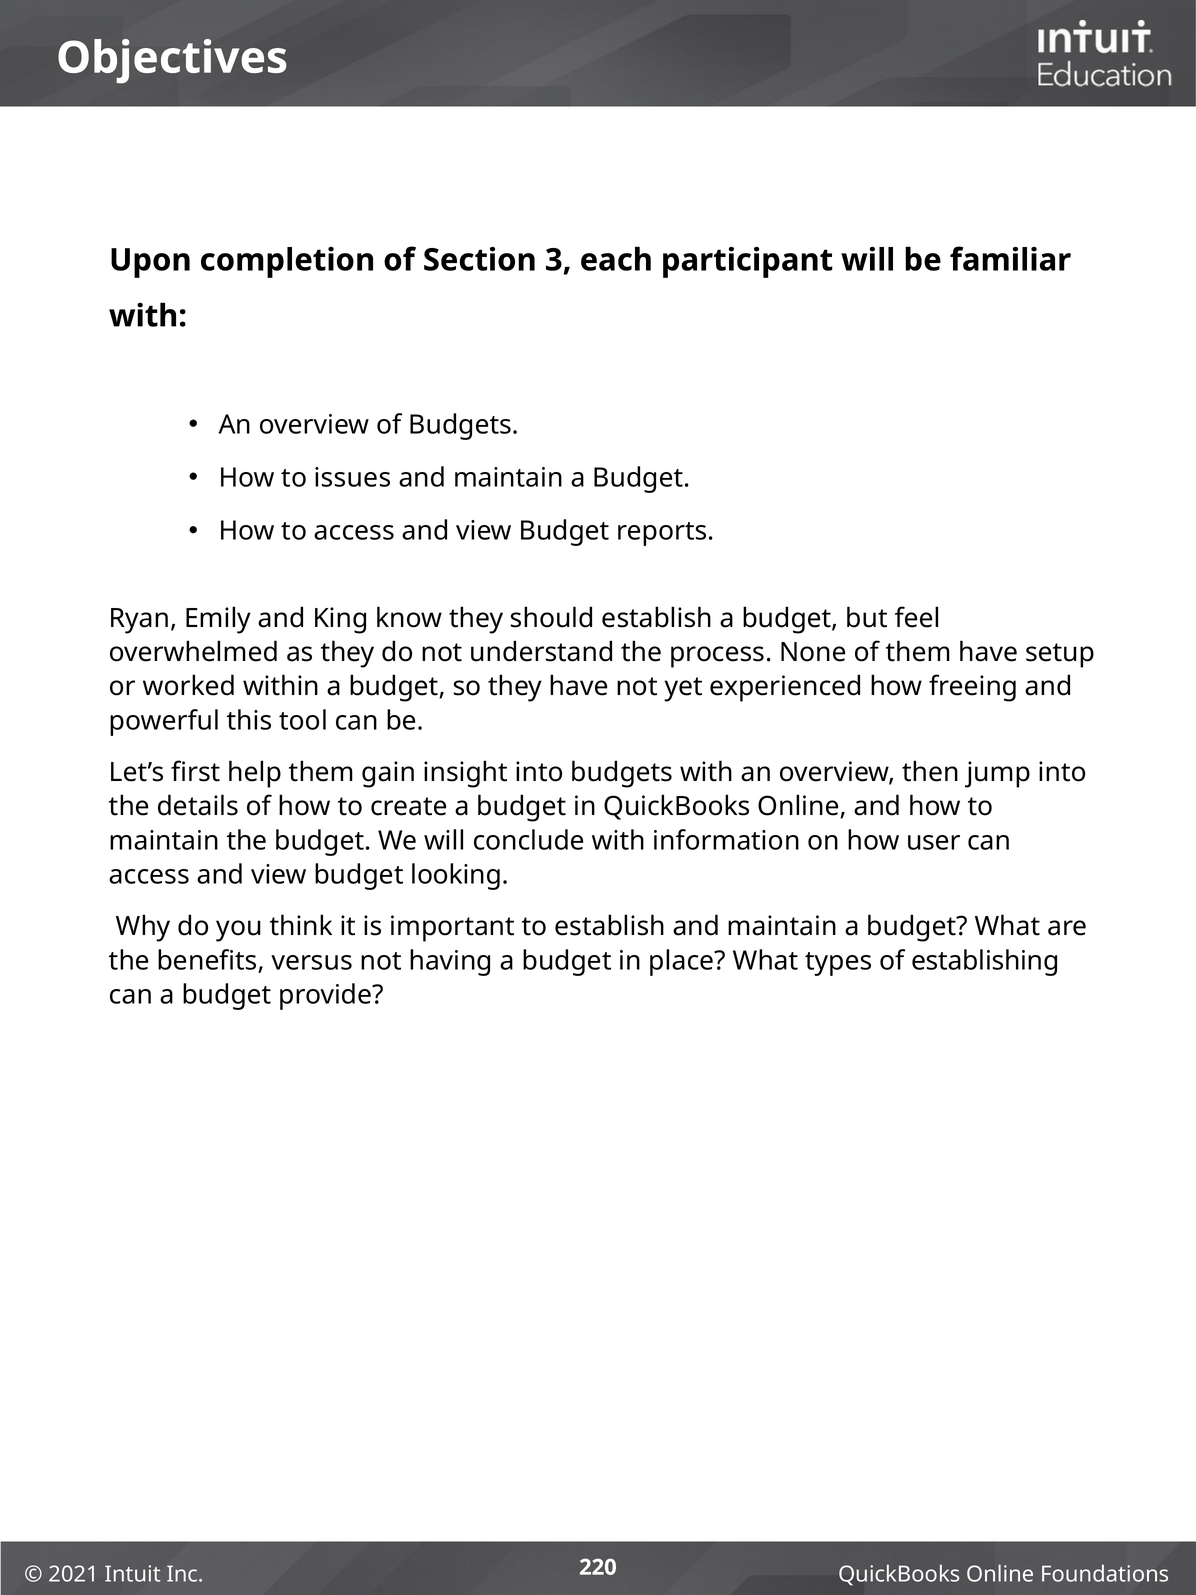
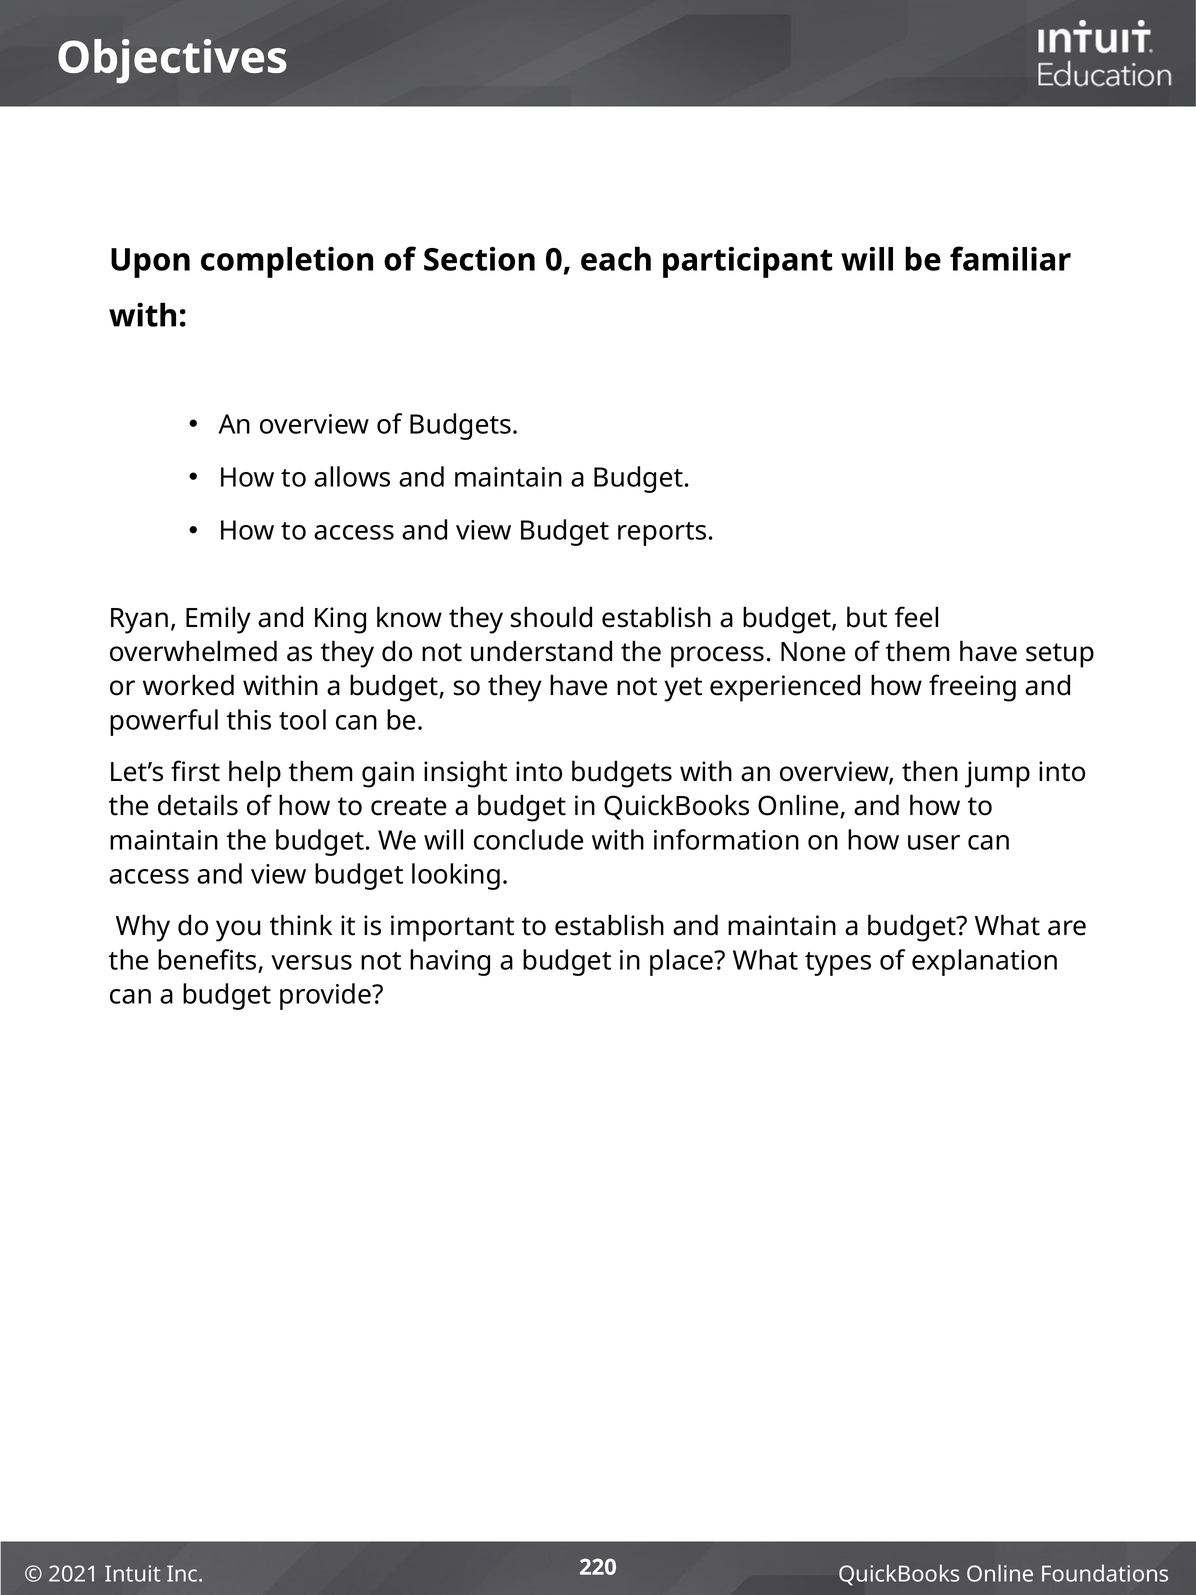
3: 3 -> 0 (558, 260)
issues: issues -> allows (353, 478)
establishing: establishing -> explanation (985, 961)
